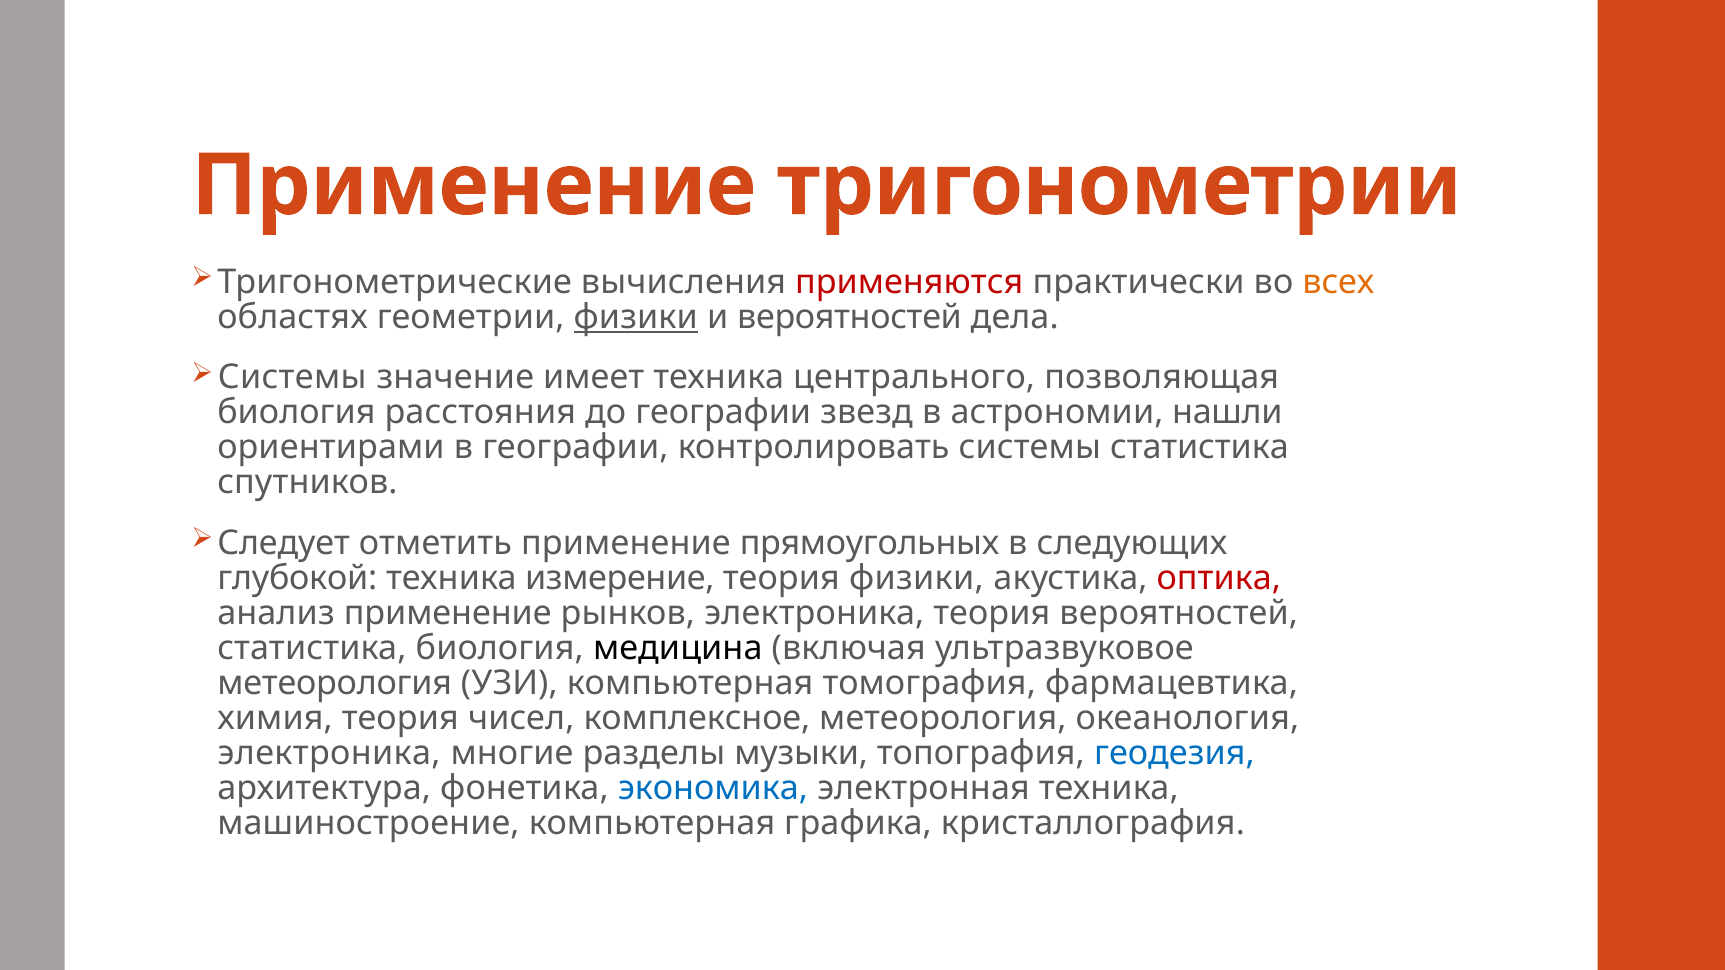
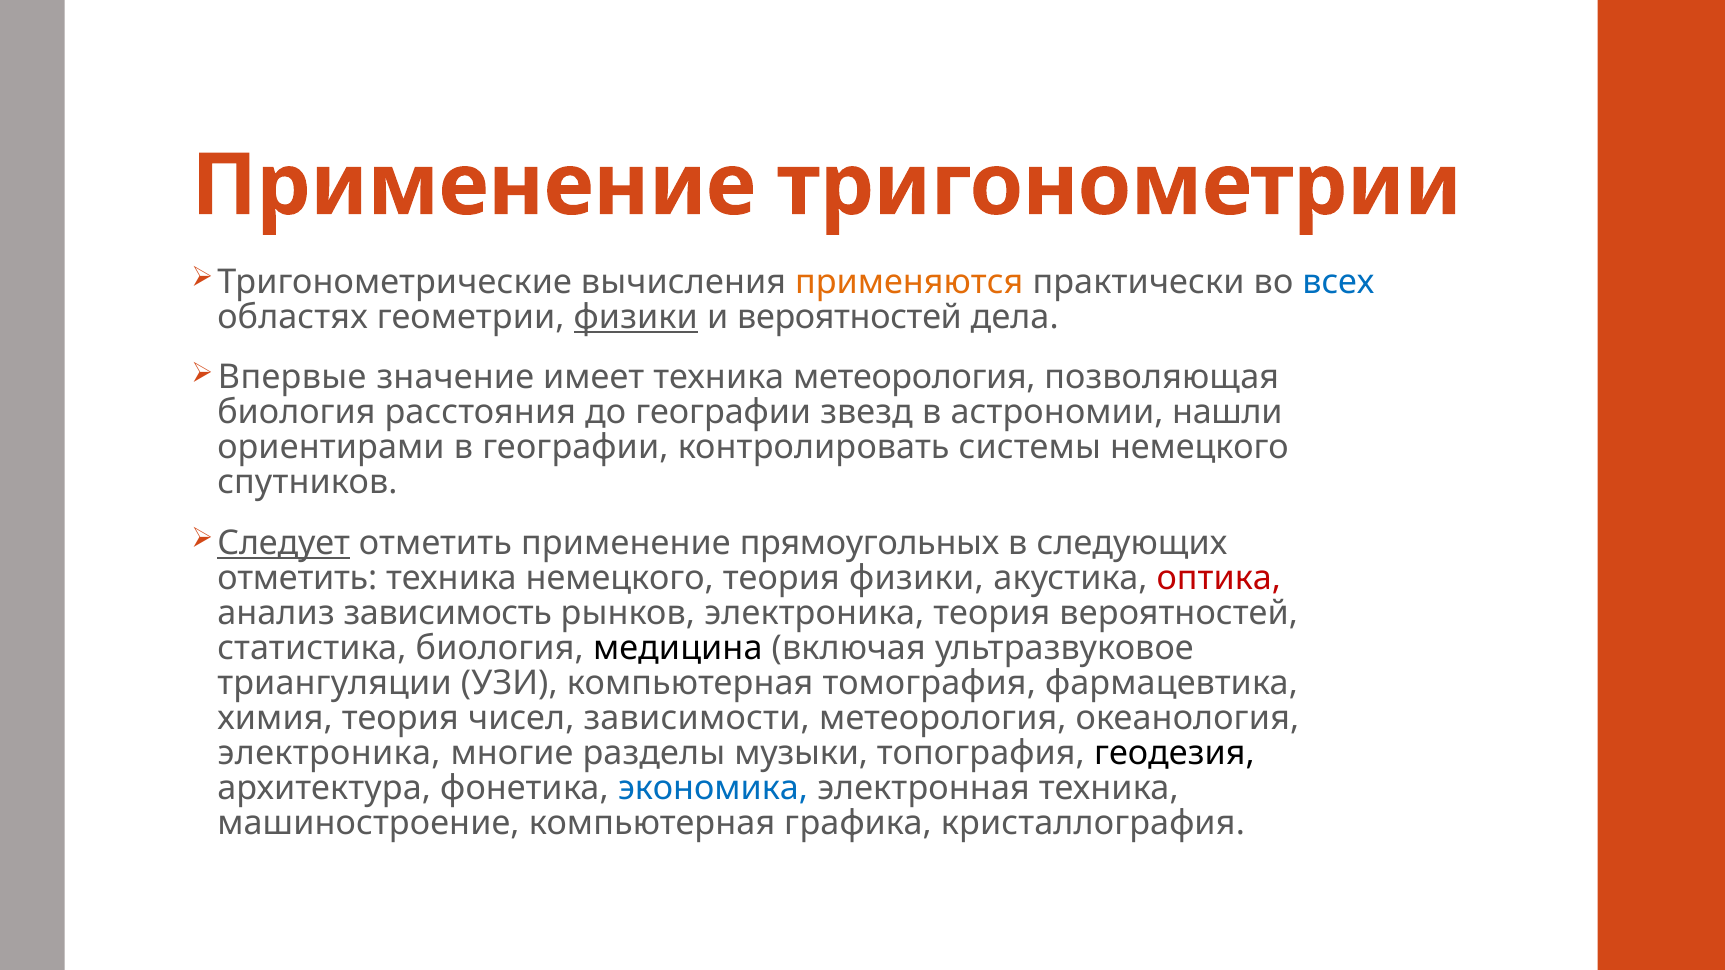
применяются colour: red -> orange (909, 282)
всех colour: orange -> blue (1338, 282)
Системы: Системы -> Впервые (292, 378)
техника центрального: центрального -> метеорология (914, 378)
системы статистика: статистика -> немецкого (1199, 448)
Следует underline: none -> present (284, 544)
глубокой: глубокой -> отметить (297, 579)
техника измерение: измерение -> немецкого (620, 579)
анализ применение: применение -> зависимость (448, 614)
метеорология: метеорология -> триангуляции (335, 684)
комплексное: комплексное -> зависимости (697, 719)
геодезия colour: blue -> black (1174, 754)
